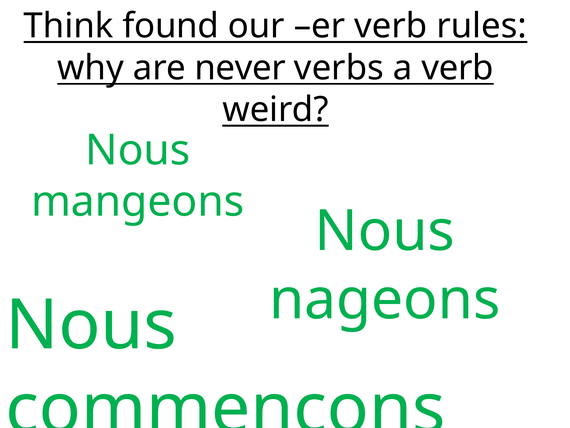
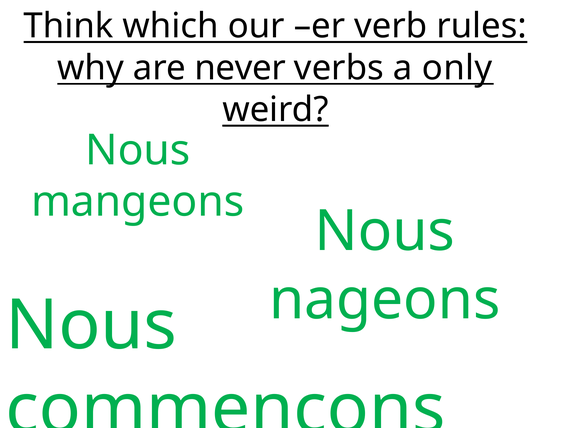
found: found -> which (171, 26)
a verb: verb -> only (457, 68)
